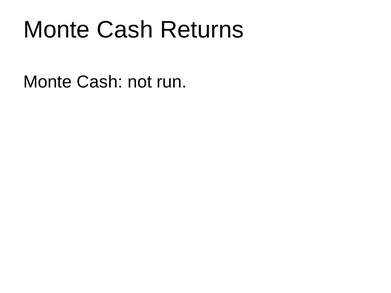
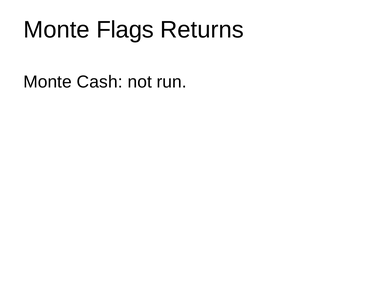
Cash: Cash -> Flags (125, 30)
